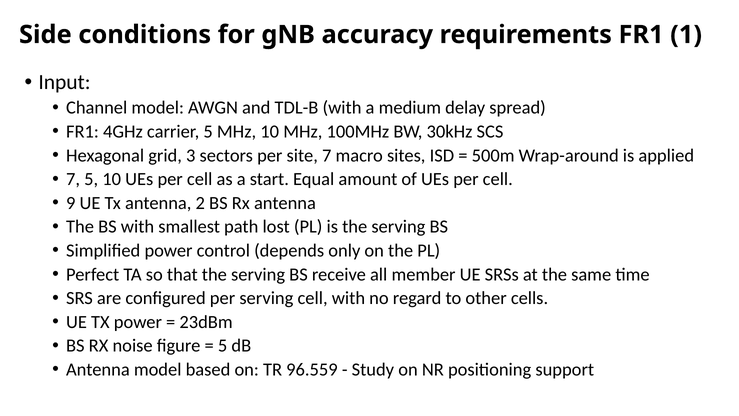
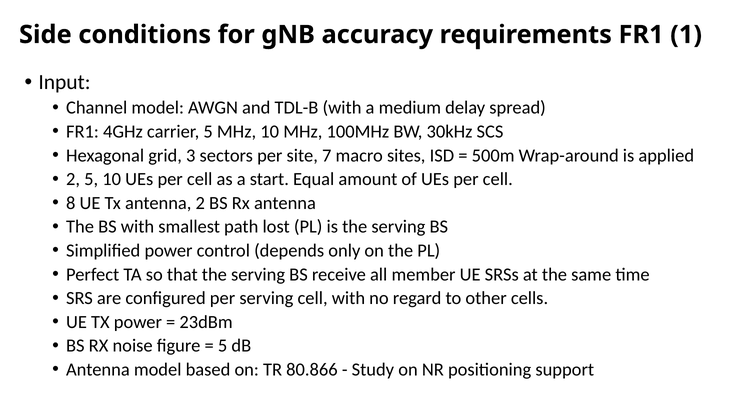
7: 7 -> 2 (73, 179)
9: 9 -> 8 (71, 203)
96.559: 96.559 -> 80.866 (312, 369)
